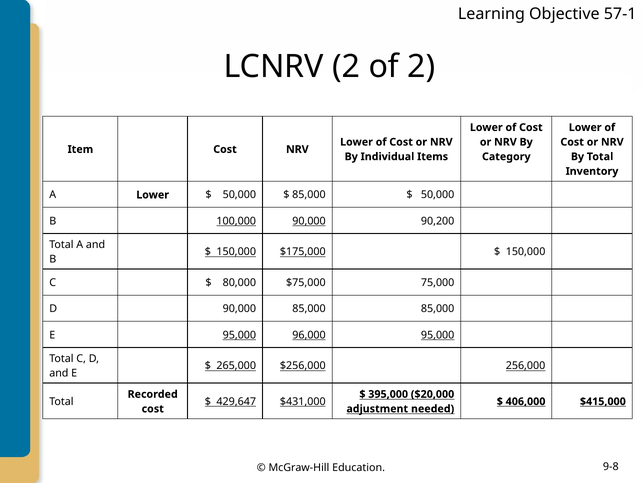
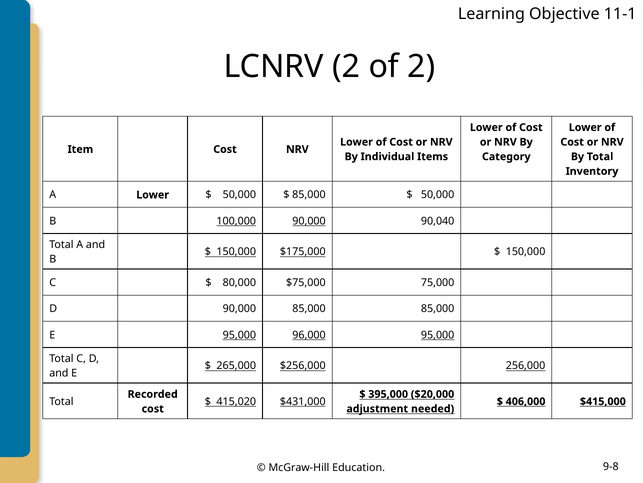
57-1: 57-1 -> 11-1 (620, 14)
90,200: 90,200 -> 90,040 (438, 221)
429,647: 429,647 -> 415,020 (236, 401)
